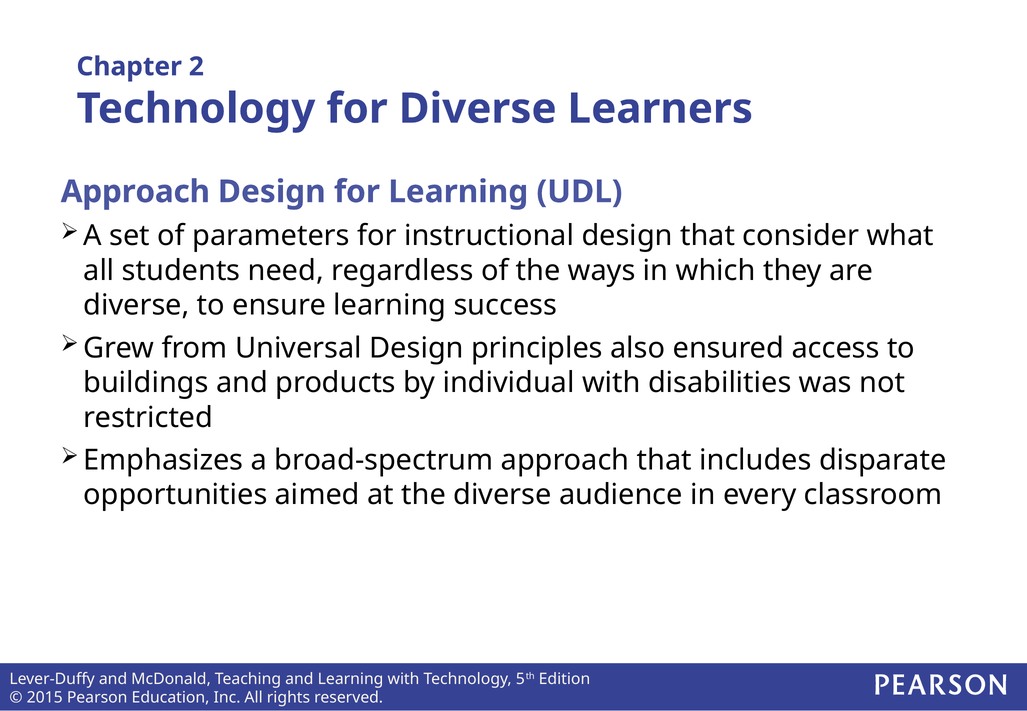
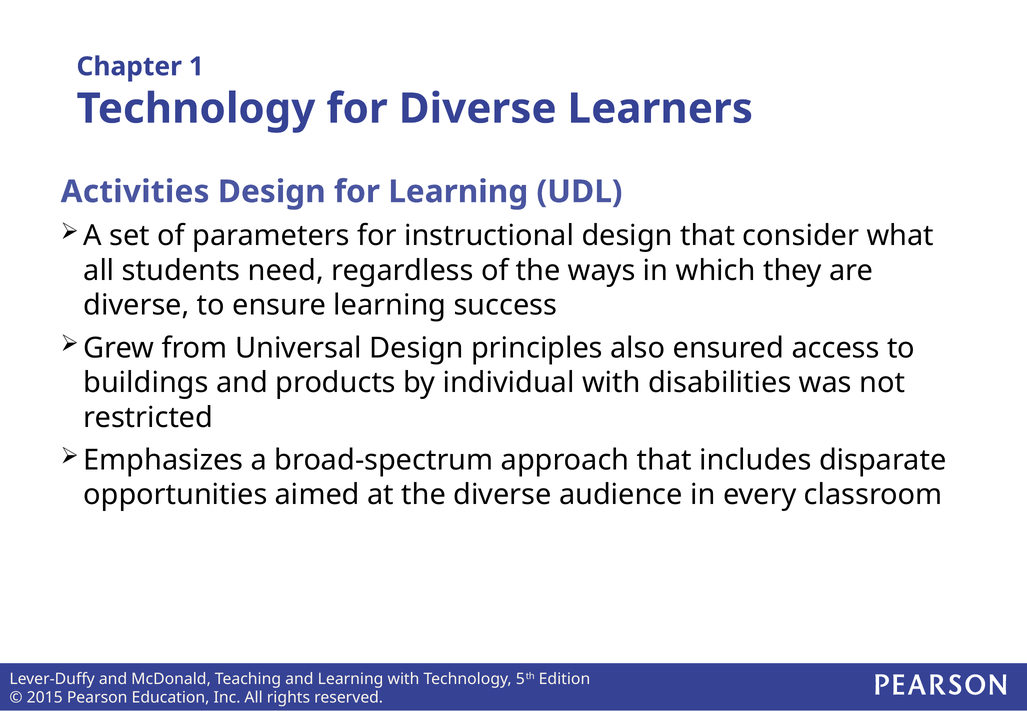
2: 2 -> 1 (196, 67)
Approach: Approach -> Activities (135, 192)
